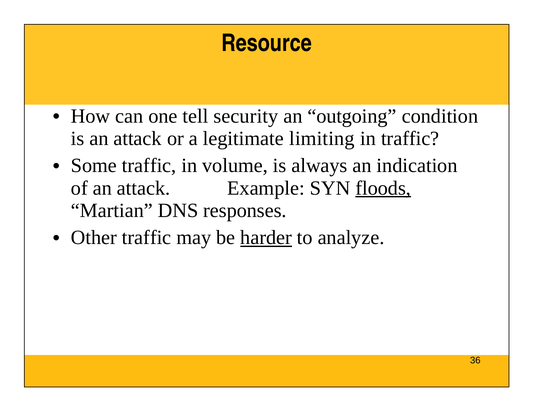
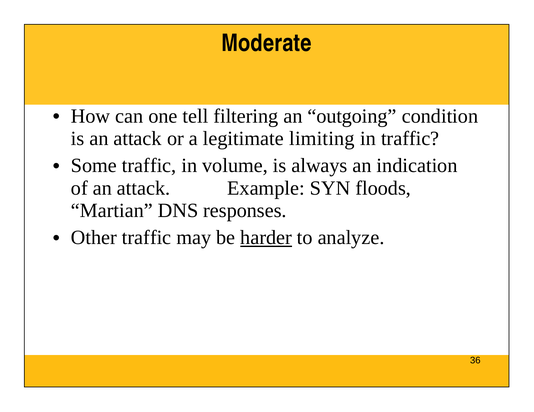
Resource: Resource -> Moderate (267, 43)
security: security -> filtering (246, 116)
floods underline: present -> none (383, 188)
